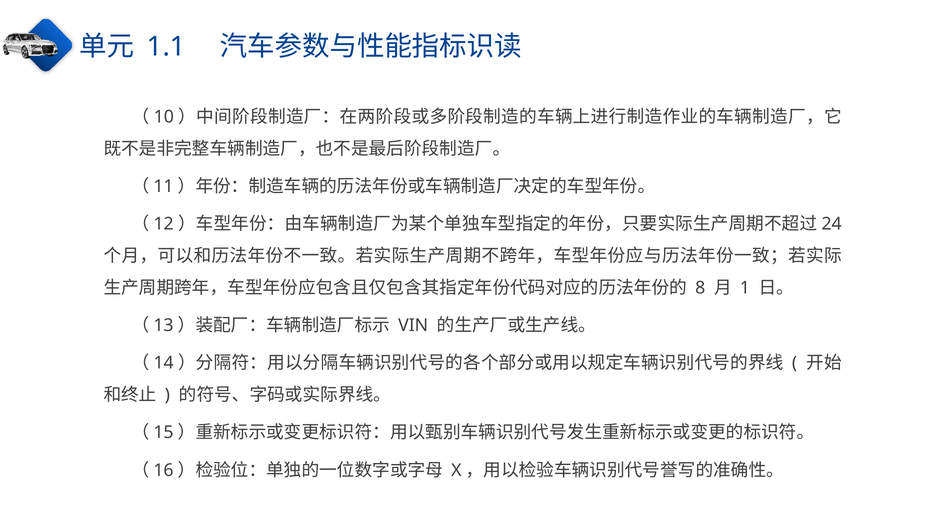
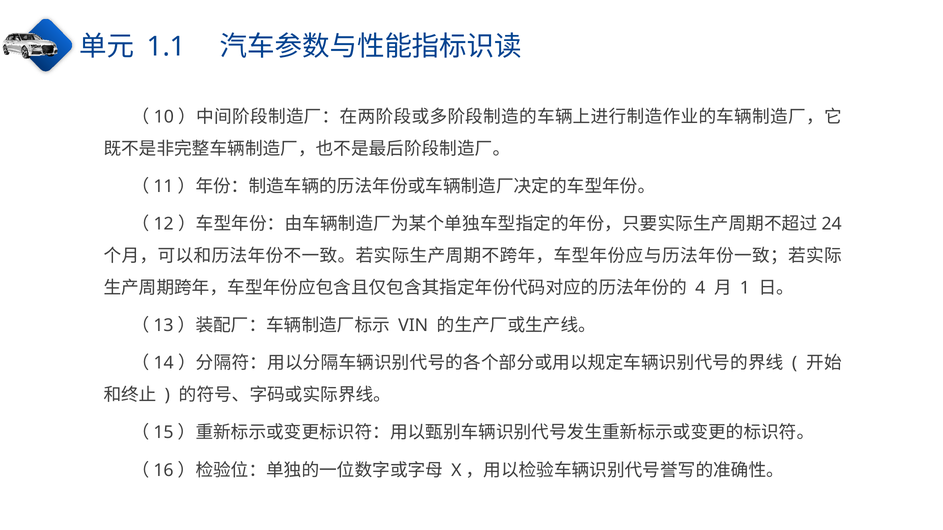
8: 8 -> 4 (700, 288)
